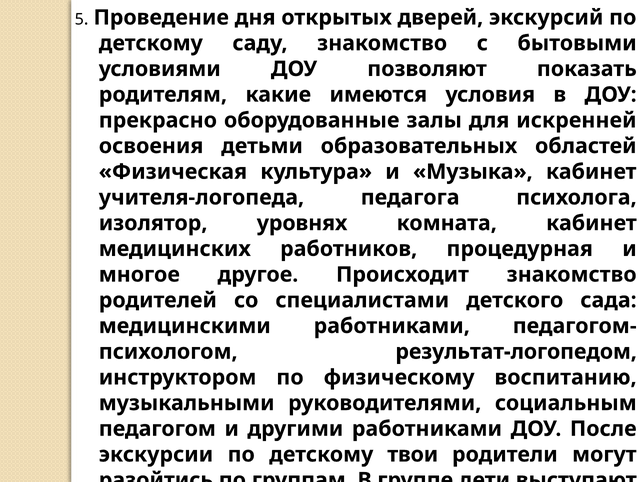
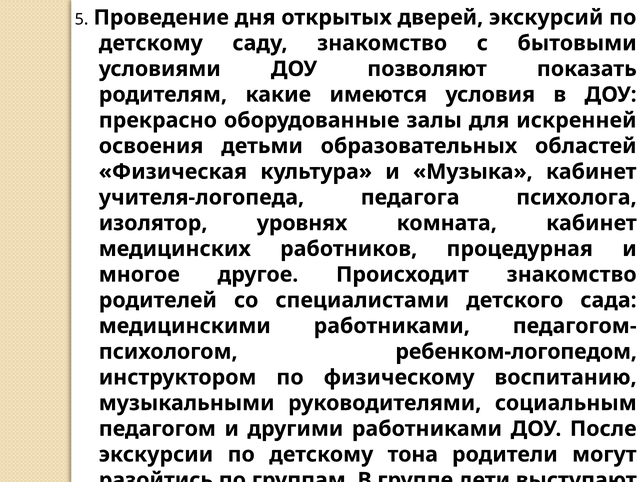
результат-логопедом: результат-логопедом -> ребенком-логопедом (516, 352)
твои: твои -> тона (413, 455)
